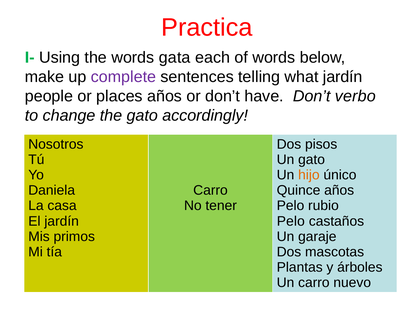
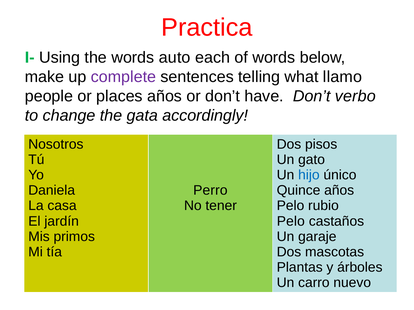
gata: gata -> auto (175, 58)
what jardín: jardín -> llamo (343, 77)
the gato: gato -> gata (142, 116)
hijo colour: orange -> blue (309, 175)
Carro: Carro -> Perro (210, 191)
